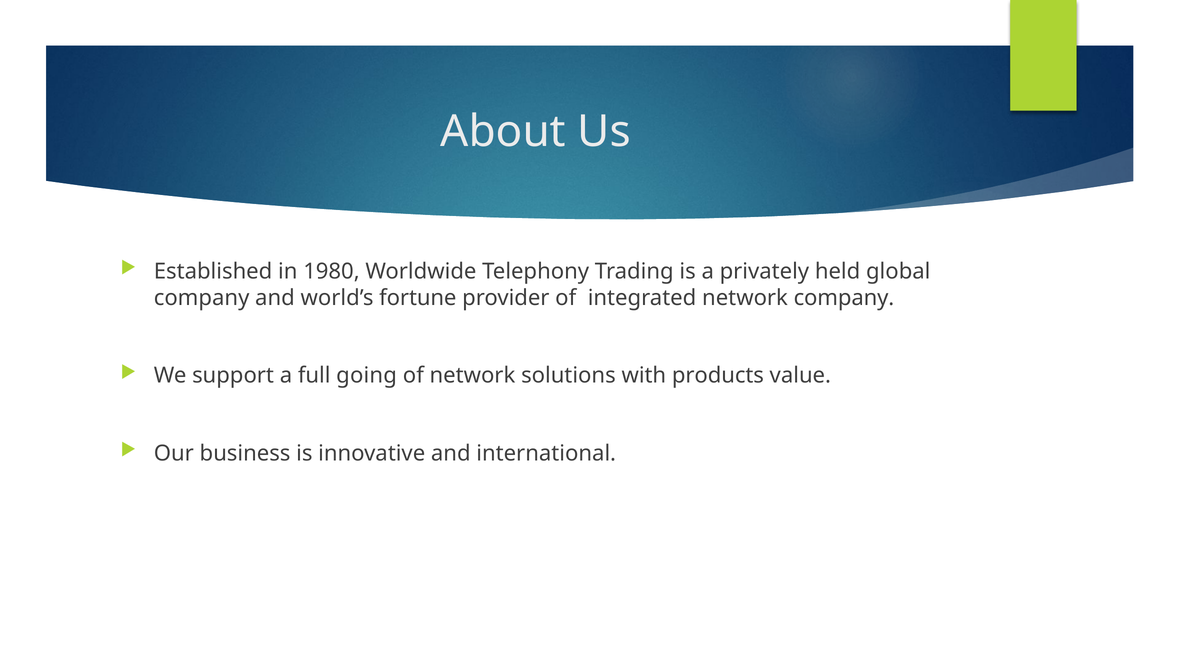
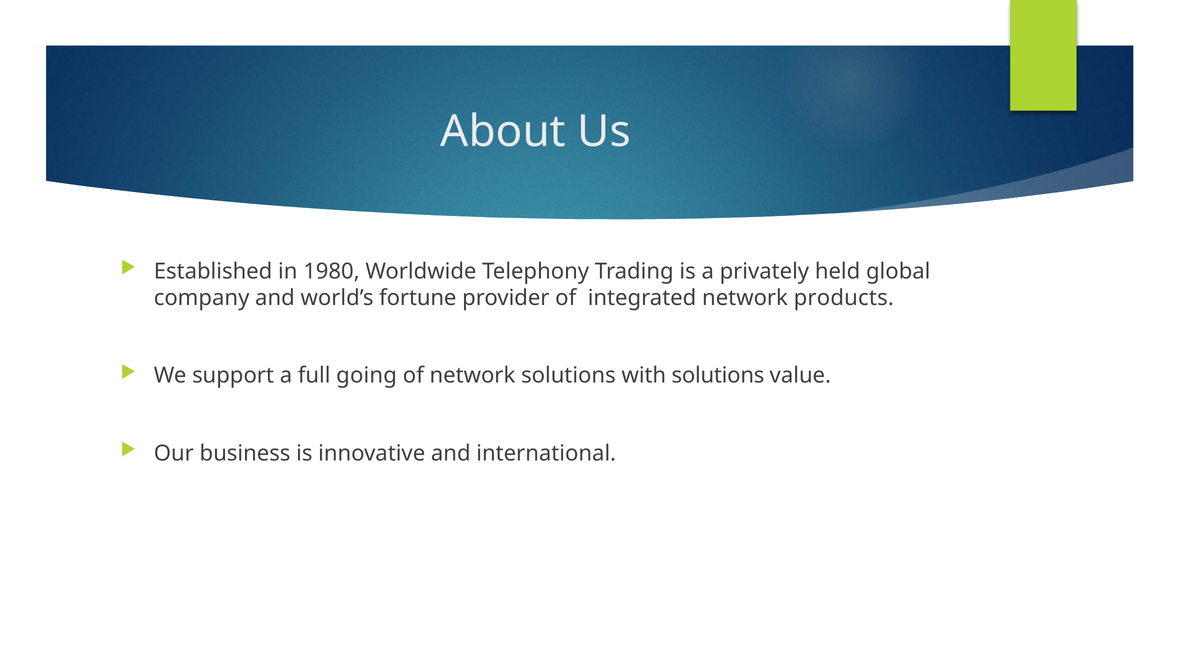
network company: company -> products (844, 298)
with products: products -> solutions (718, 375)
